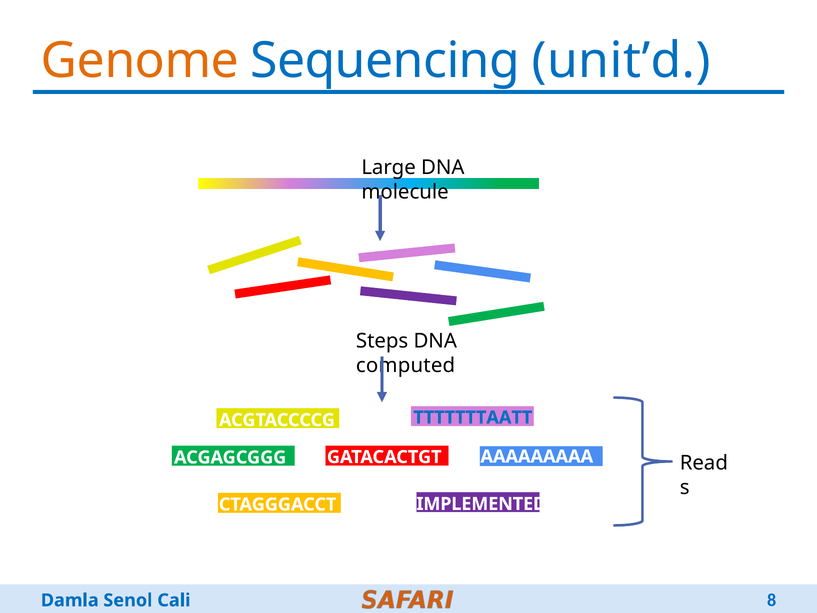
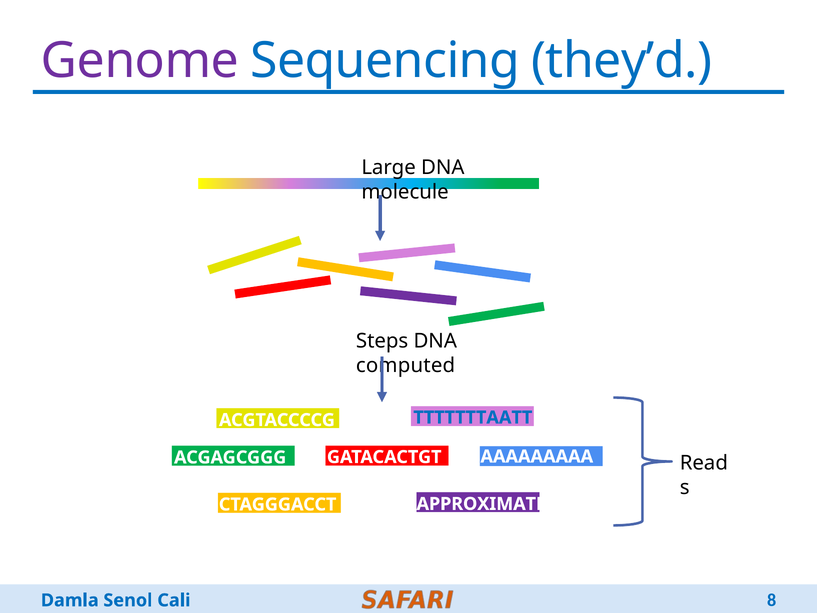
Genome colour: orange -> purple (140, 60)
unit’d: unit’d -> they’d (622, 60)
IMPLEMENTED: IMPLEMENTED -> APPROXIMATE (481, 504)
